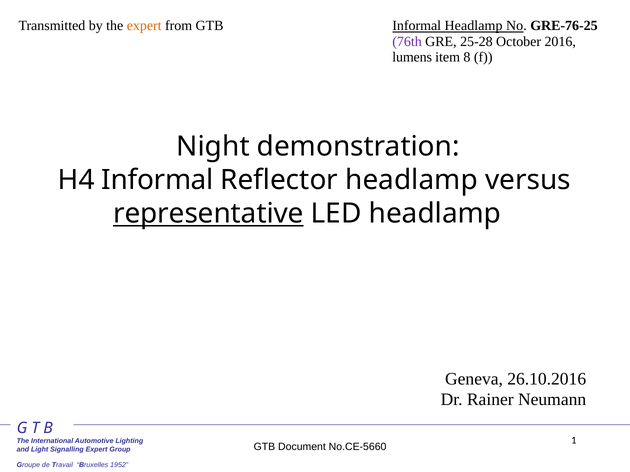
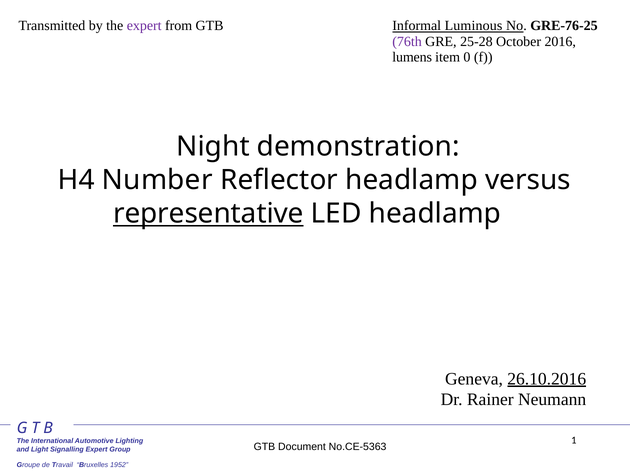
expert colour: orange -> purple (144, 26)
Informal Headlamp: Headlamp -> Luminous (474, 26)
8: 8 -> 0 (467, 57)
H4 Informal: Informal -> Number (157, 180)
26.10.2016 underline: none -> present (547, 379)
No.CE-5660: No.CE-5660 -> No.CE-5363 (358, 447)
